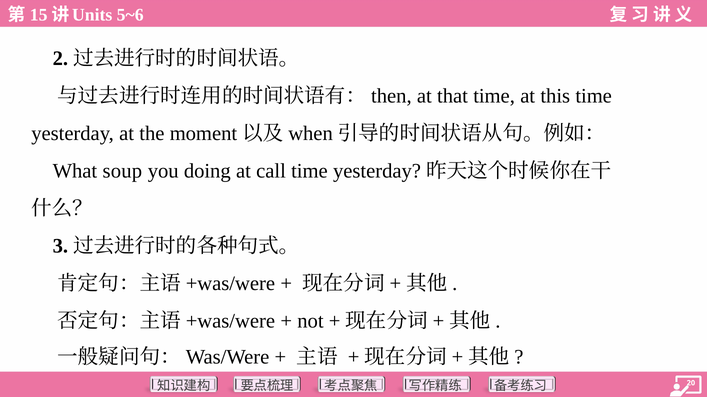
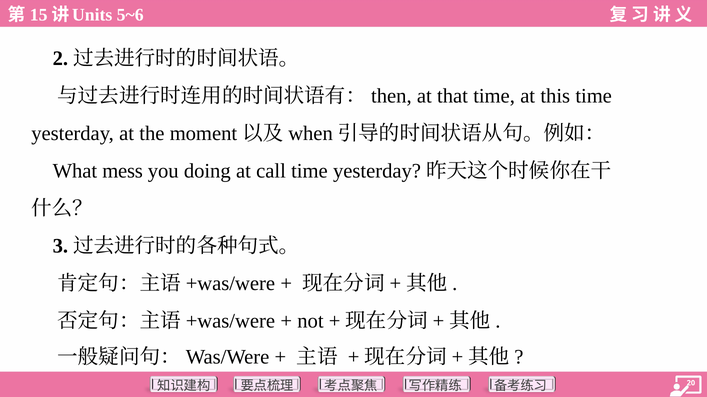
soup: soup -> mess (123, 171)
